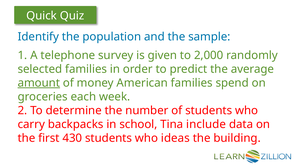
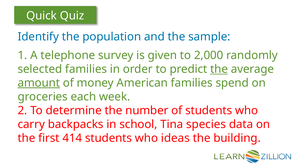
the underline: none -> present (219, 69)
include: include -> species (206, 124)
430: 430 -> 414 (72, 138)
